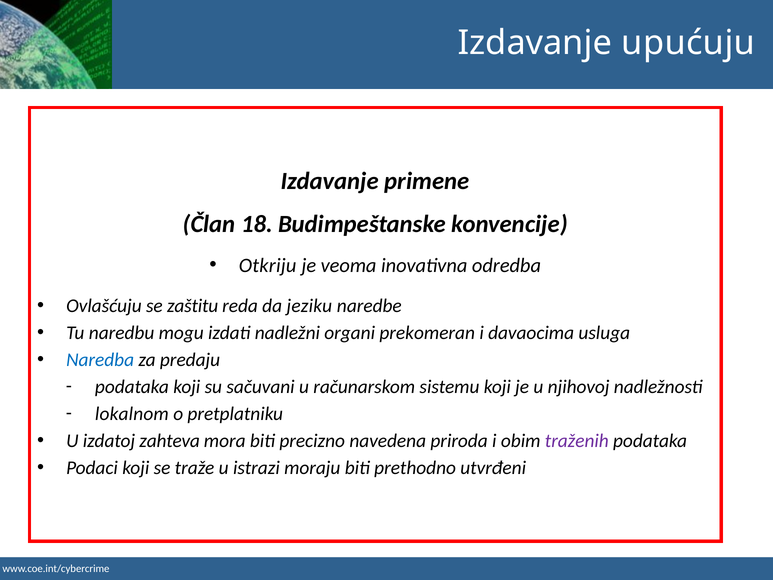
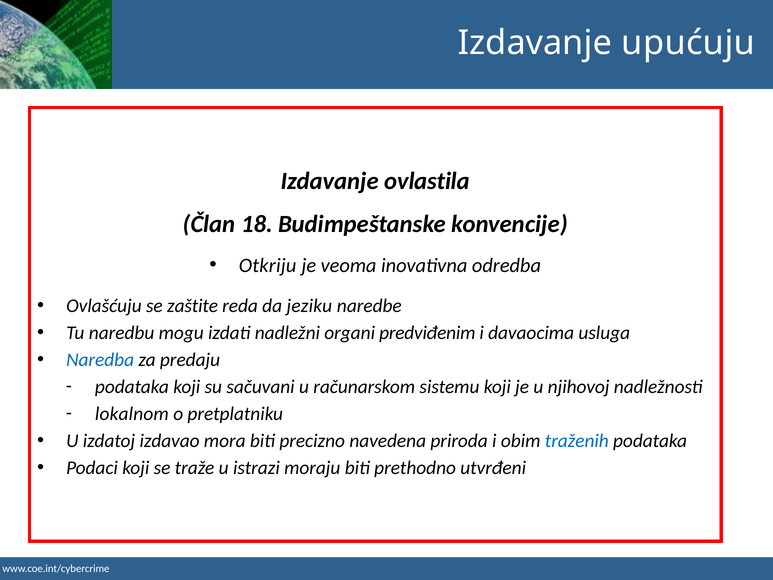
primene: primene -> ovlastila (427, 181)
zaštitu: zaštitu -> zaštite (193, 306)
prekomeran: prekomeran -> predviđenim (427, 333)
zahteva: zahteva -> izdavao (170, 441)
traženih colour: purple -> blue (577, 441)
